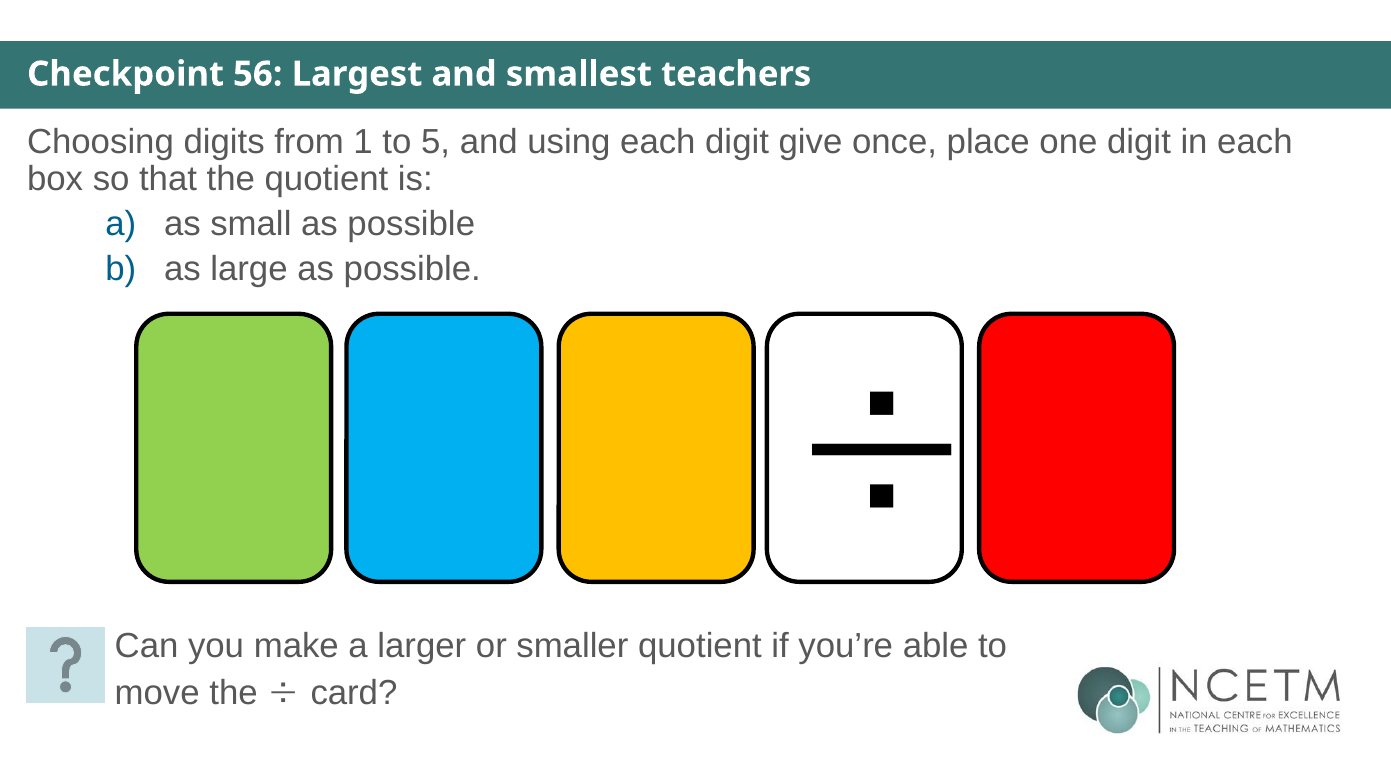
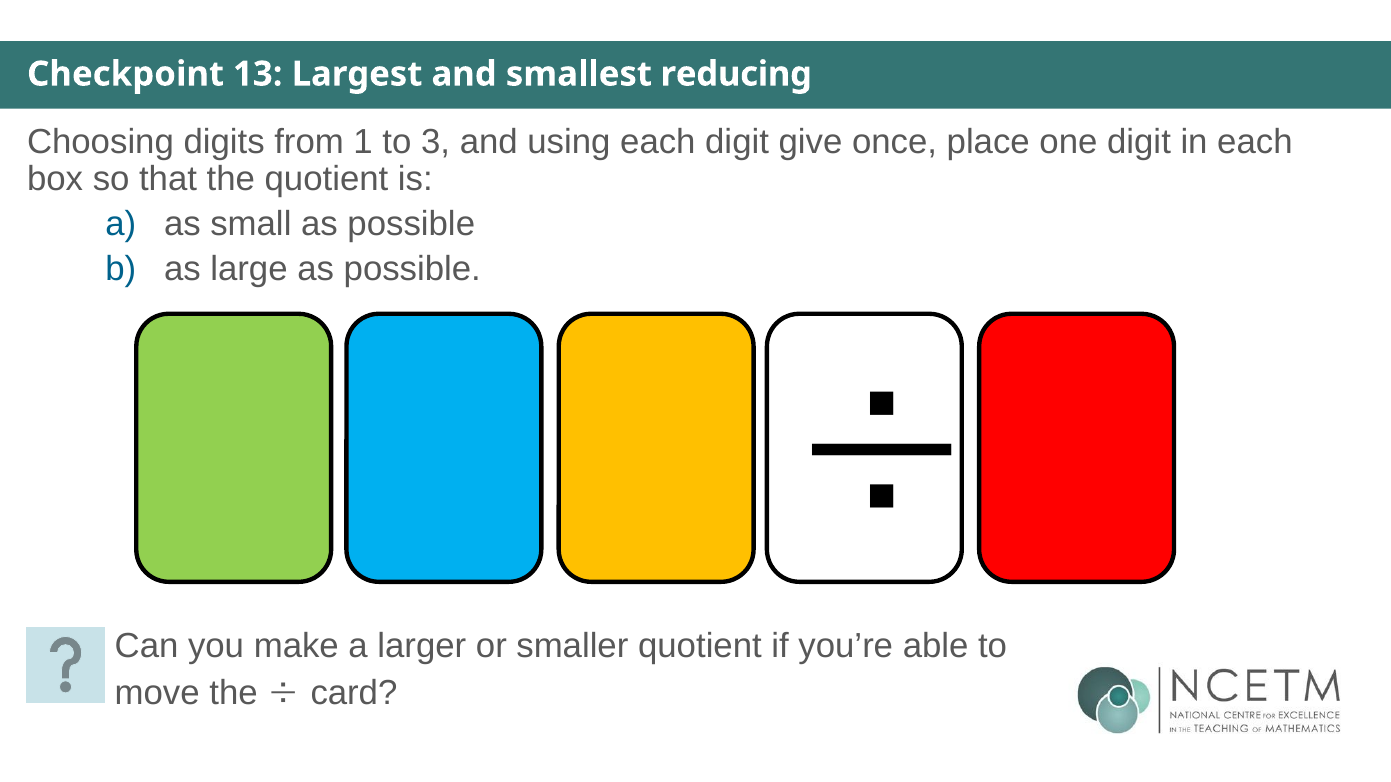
56: 56 -> 13 (258, 74)
teachers: teachers -> reducing (736, 74)
5: 5 -> 3 (436, 142)
